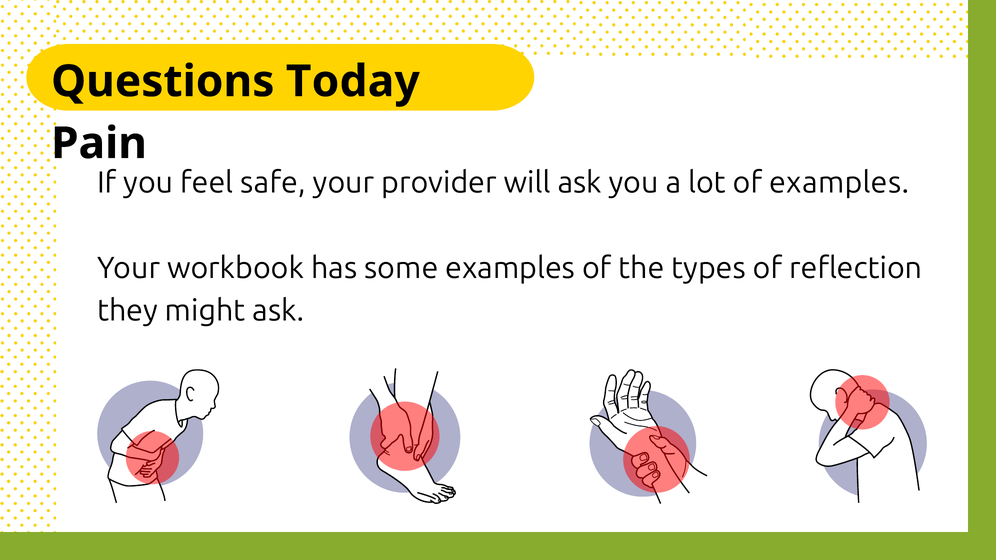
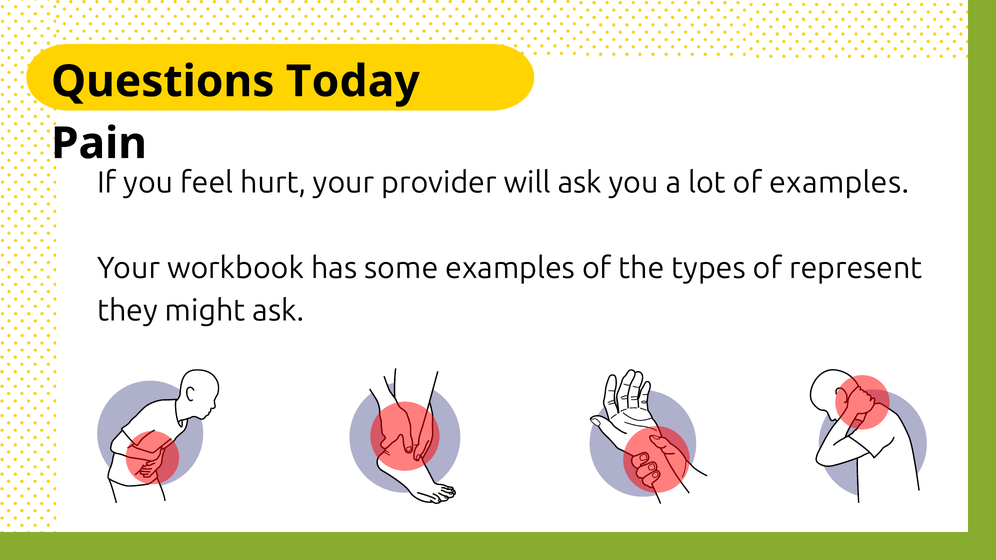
safe: safe -> hurt (273, 183)
reflection: reflection -> represent (856, 268)
